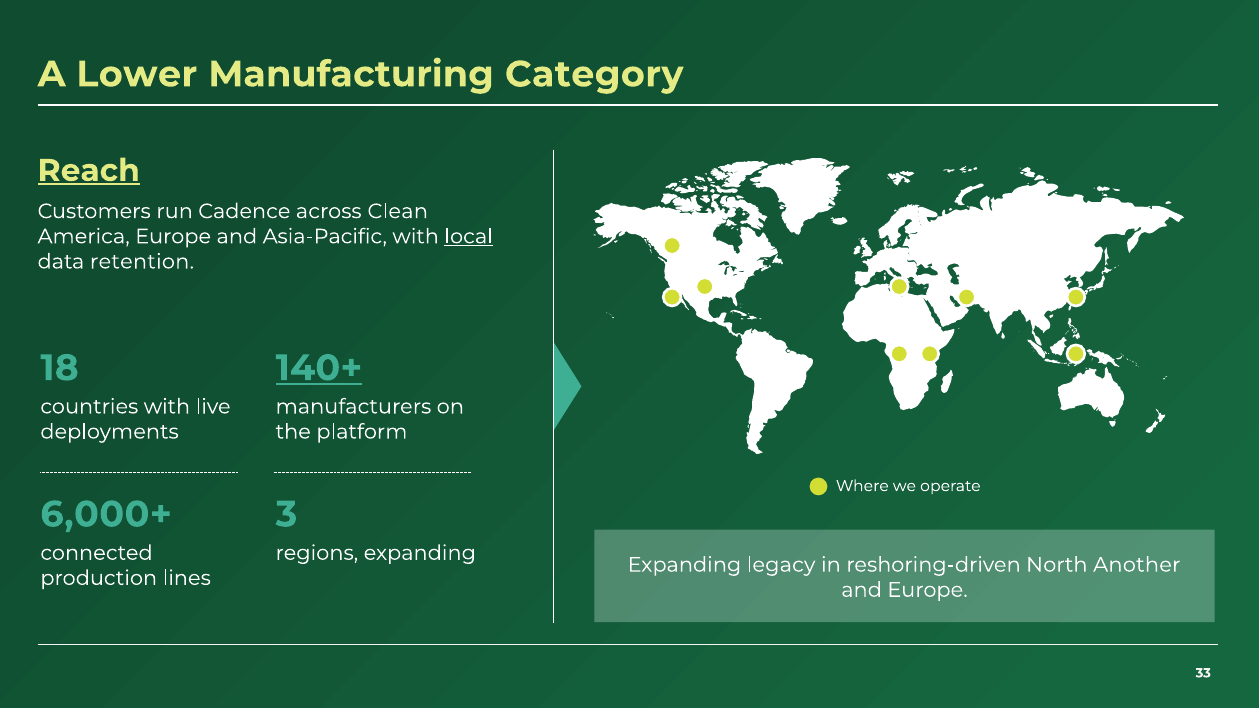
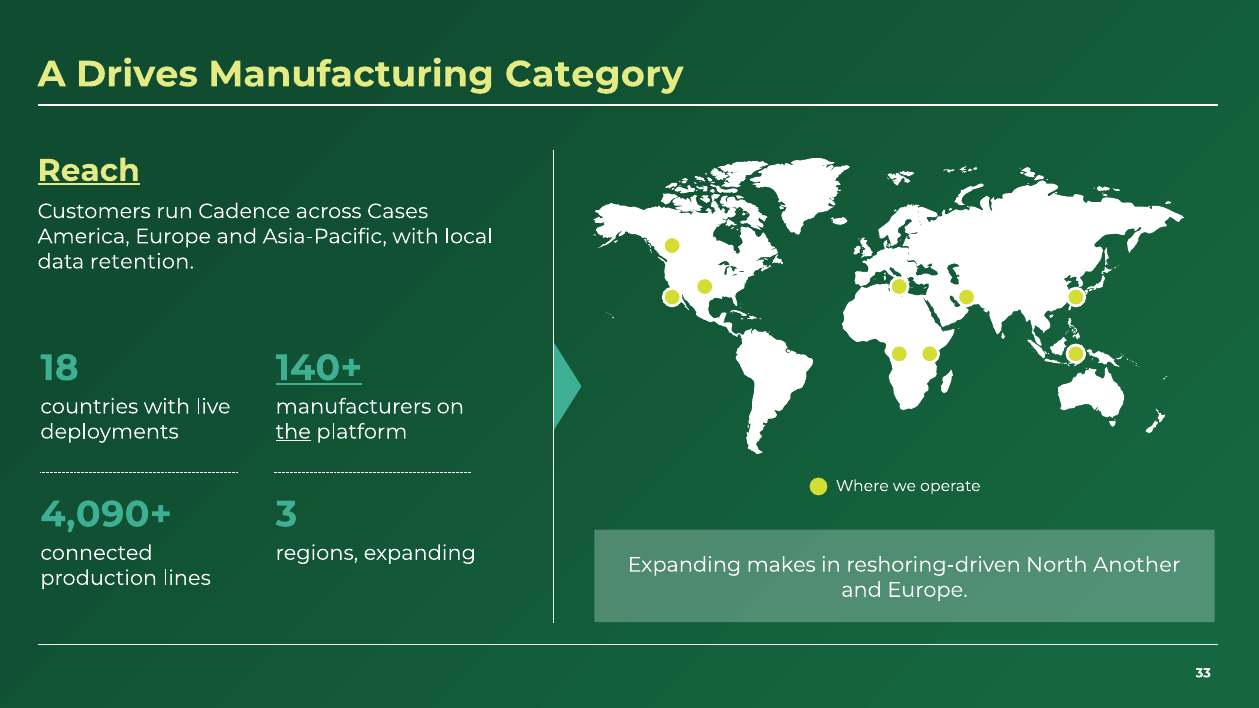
Lower: Lower -> Drives (137, 74)
Clean: Clean -> Cases (398, 211)
local underline: present -> none (469, 237)
the underline: none -> present (293, 432)
6,000+: 6,000+ -> 4,090+ (106, 514)
legacy: legacy -> makes (781, 565)
